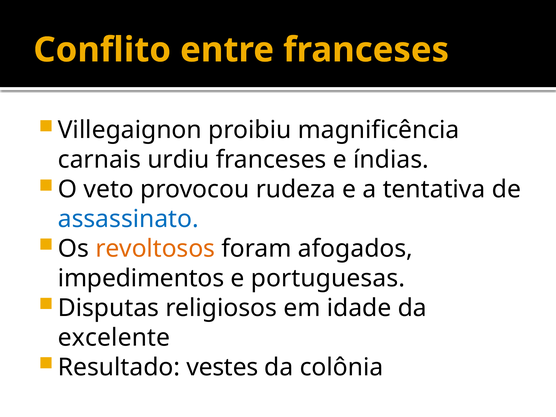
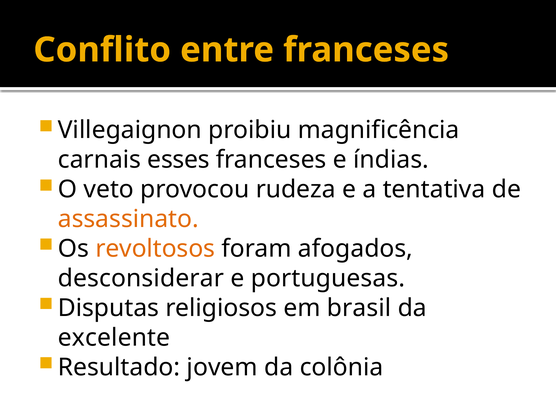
urdiu: urdiu -> esses (179, 160)
assassinato colour: blue -> orange (128, 219)
impedimentos: impedimentos -> desconsiderar (141, 278)
idade: idade -> brasil (359, 308)
vestes: vestes -> jovem (222, 367)
